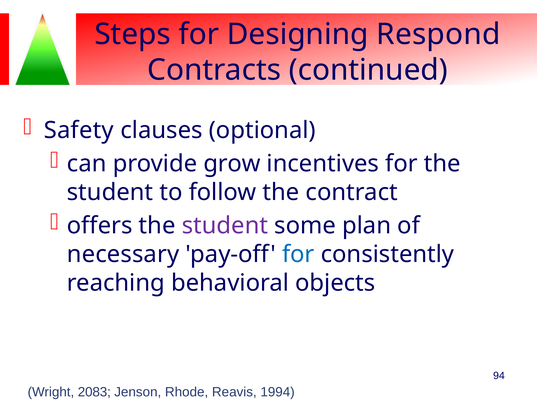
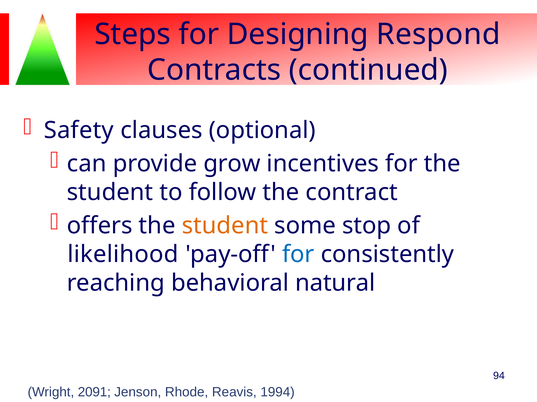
student colour: purple -> orange (225, 226)
plan: plan -> stop (367, 226)
necessary: necessary -> likelihood (123, 255)
objects: objects -> natural (335, 283)
2083: 2083 -> 2091 (94, 393)
